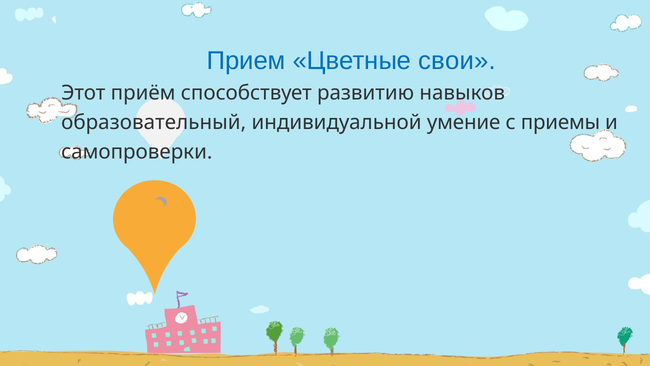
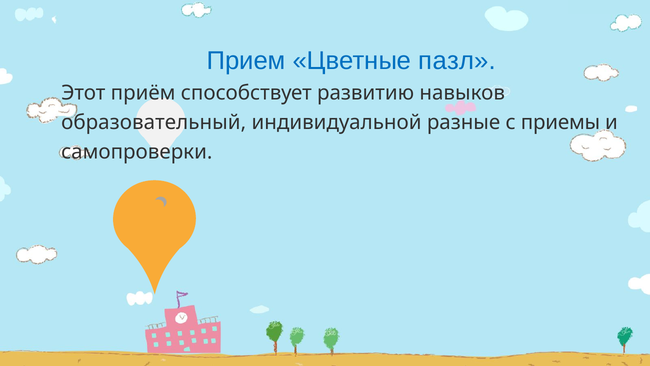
свои: свои -> пазл (457, 60)
умение: умение -> разные (464, 122)
